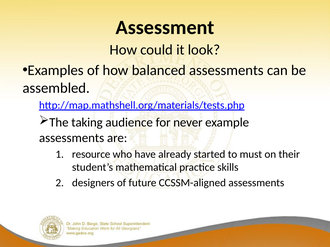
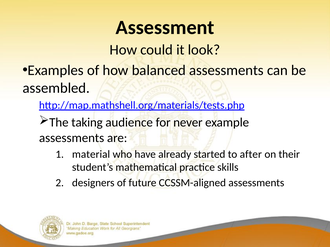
resource: resource -> material (91, 154)
must: must -> after (251, 154)
